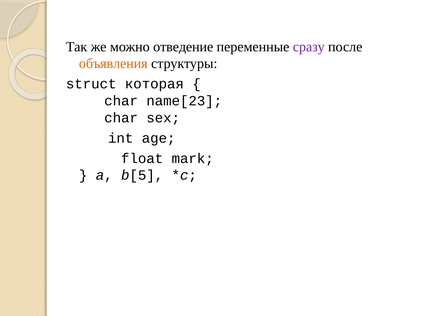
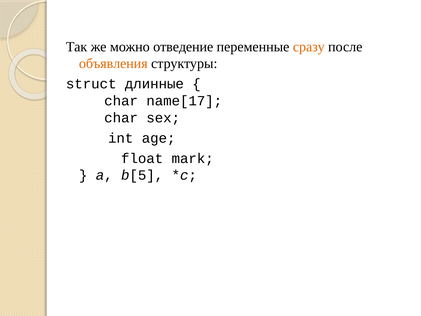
сразу colour: purple -> orange (309, 47)
которая: которая -> длинные (154, 84)
name[23: name[23 -> name[17 (184, 101)
